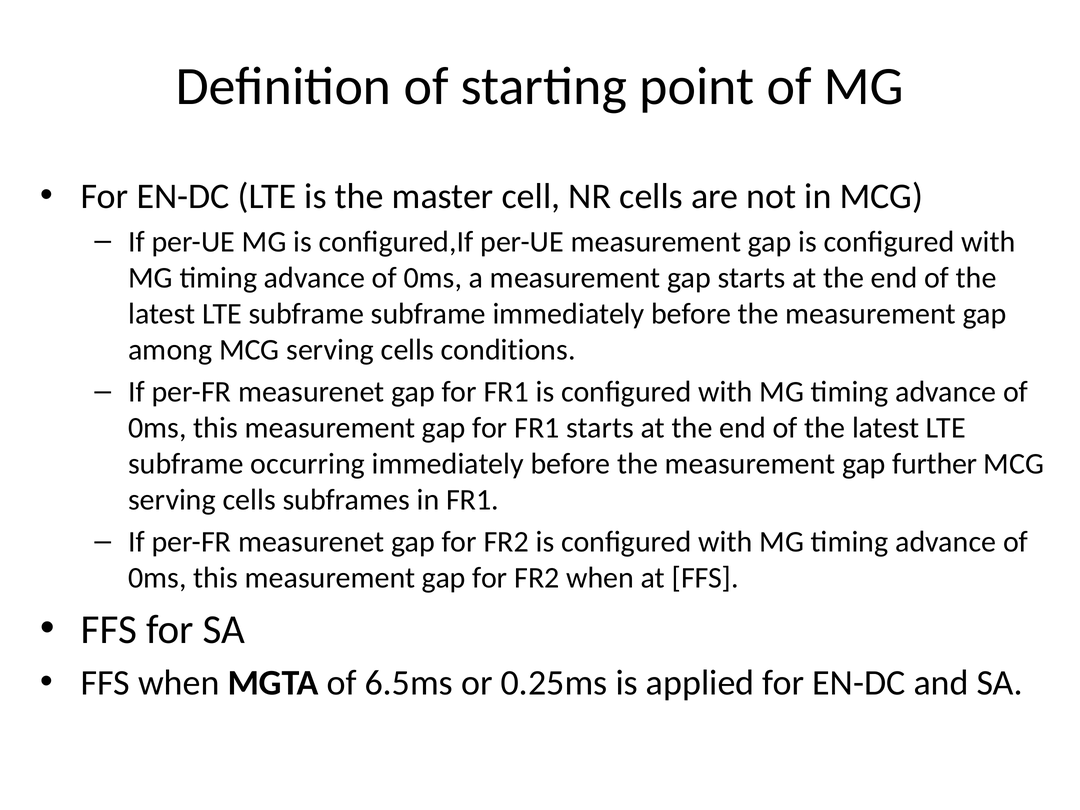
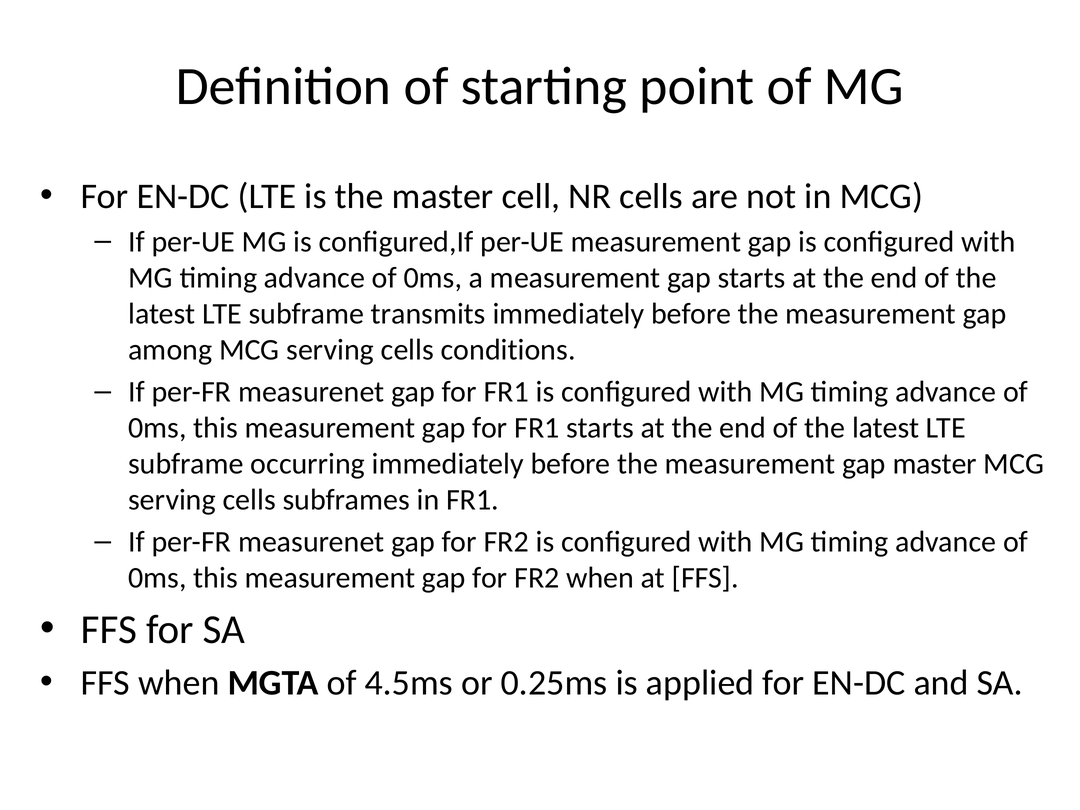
subframe subframe: subframe -> transmits (428, 314)
gap further: further -> master (935, 464)
6.5ms: 6.5ms -> 4.5ms (409, 683)
